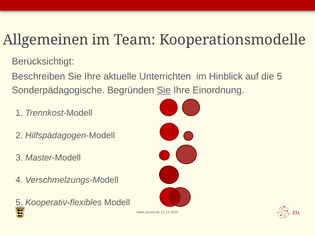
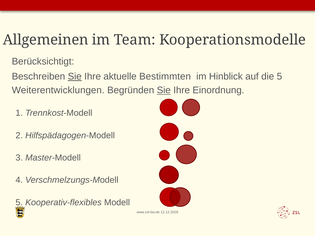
Sie underline: none -> present (75, 77)
Unterrichten: Unterrichten -> Bestimmten (165, 77)
Sonderpädagogische: Sonderpädagogische -> Weiterentwicklungen (58, 90)
